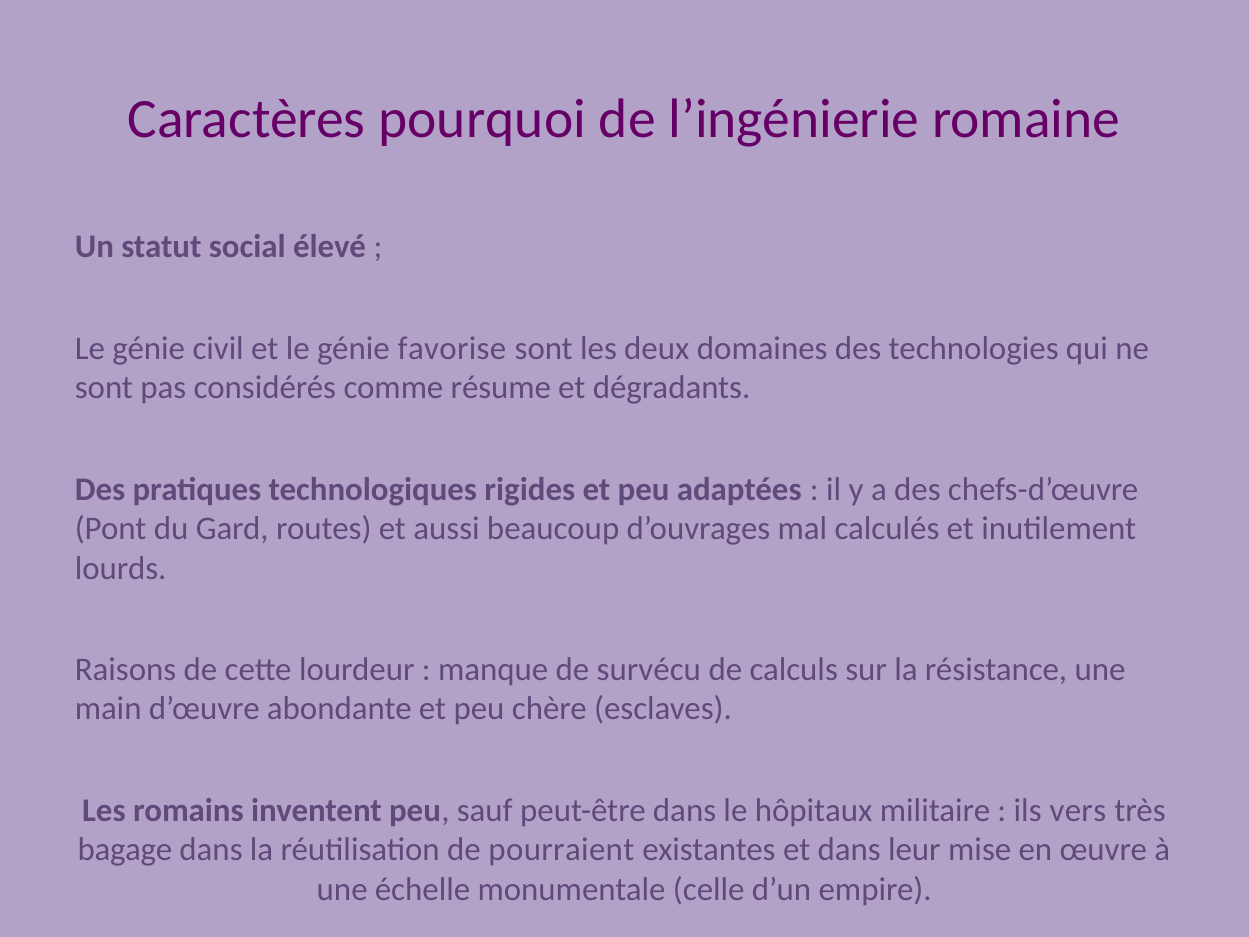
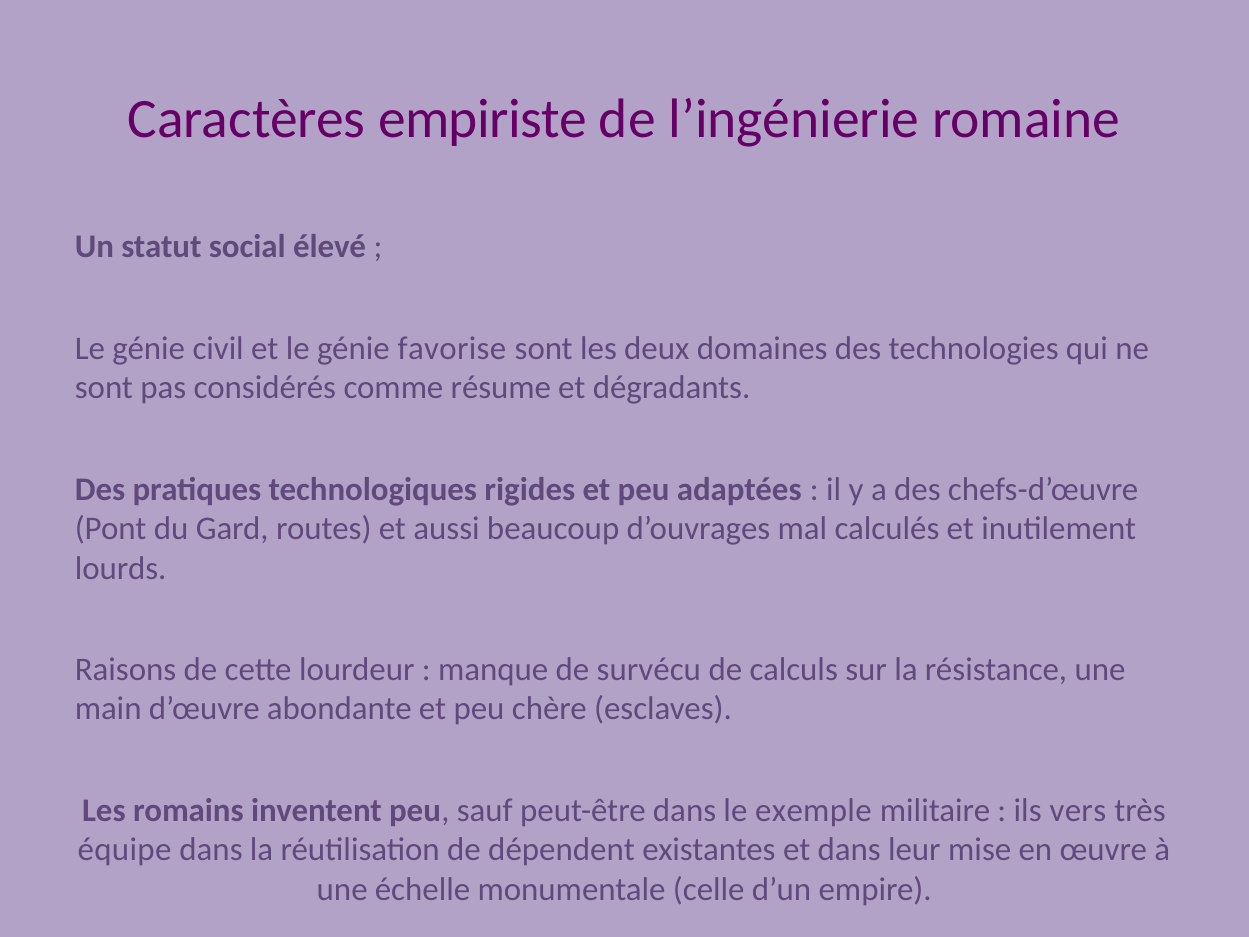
pourquoi: pourquoi -> empiriste (483, 119)
hôpitaux: hôpitaux -> exemple (813, 810)
bagage: bagage -> équipe (125, 850)
pourraient: pourraient -> dépendent (562, 850)
